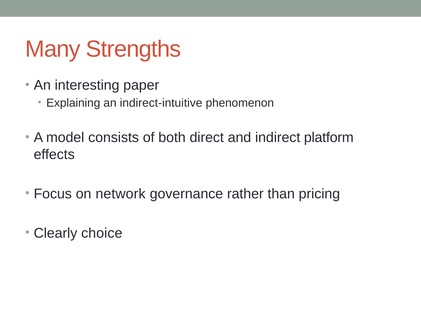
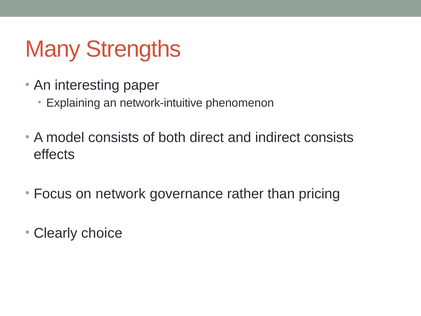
indirect-intuitive: indirect-intuitive -> network-intuitive (161, 103)
indirect platform: platform -> consists (329, 138)
